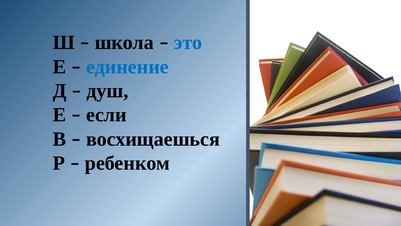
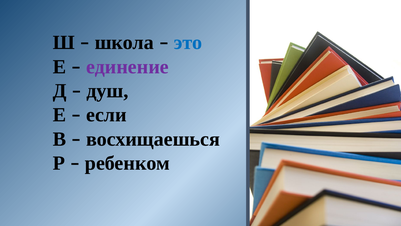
единение colour: blue -> purple (127, 67)
